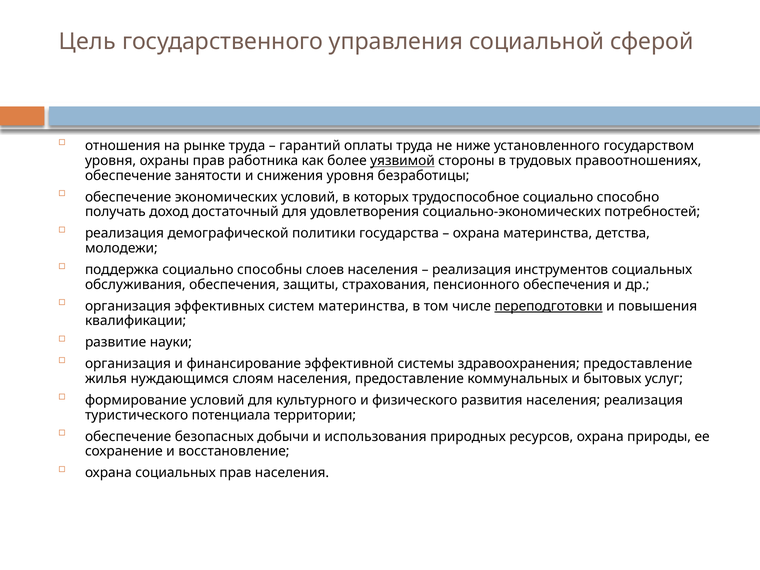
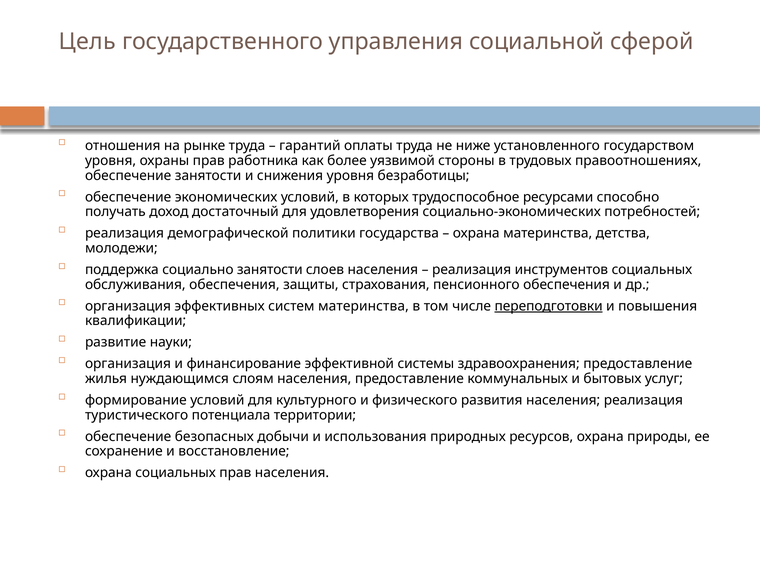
уязвимой underline: present -> none (402, 161)
трудоспособное социально: социально -> ресурсами (558, 197)
социально способны: способны -> занятости (270, 270)
